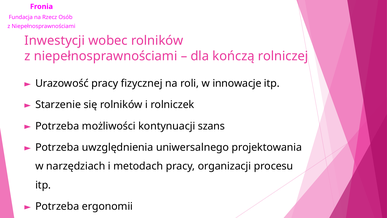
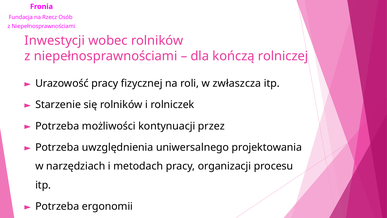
innowacje: innowacje -> zwłaszcza (237, 83)
szans: szans -> przez (211, 126)
